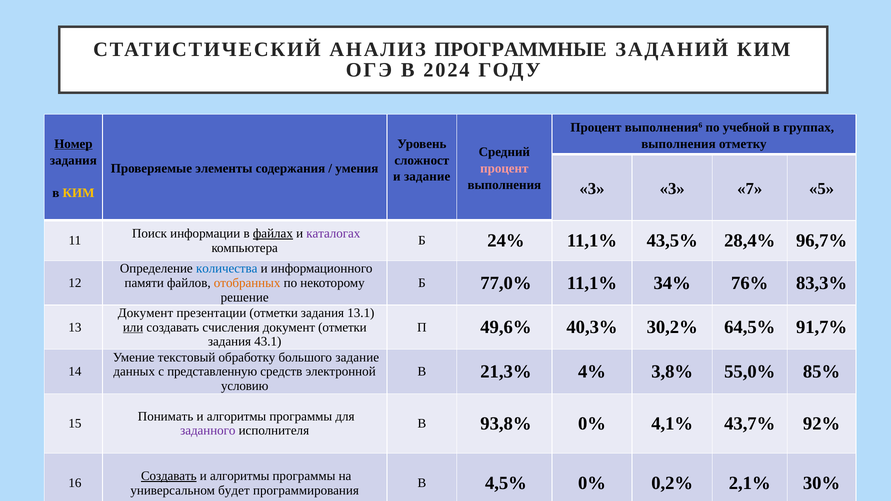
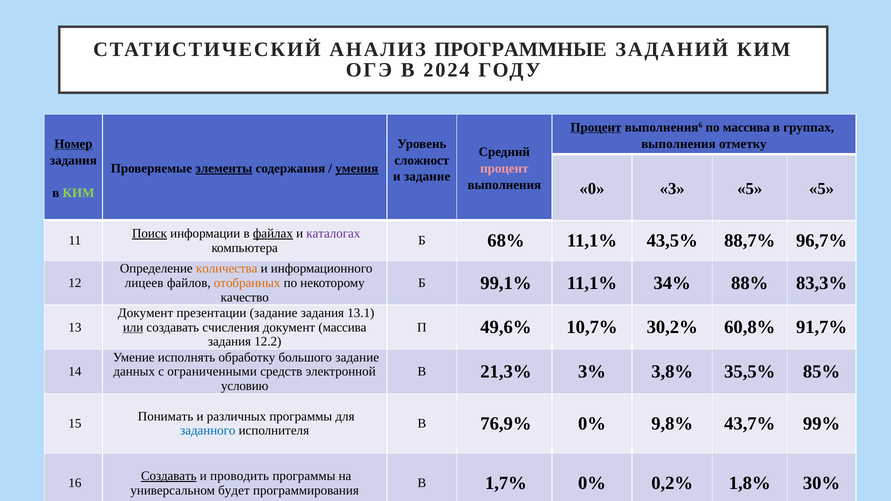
Процент underline: none -> present (596, 127)
по учебной: учебной -> массива (746, 127)
элементы underline: none -> present (224, 169)
умения underline: none -> present (357, 169)
3: 3 -> 0 (592, 189)
3 7: 7 -> 5 (750, 189)
КИМ colour: yellow -> light green (79, 193)
Поиск underline: none -> present (150, 234)
24%: 24% -> 68% (506, 241)
28,4%: 28,4% -> 88,7% (750, 241)
количества colour: blue -> orange (227, 269)
памяти: памяти -> лицеев (144, 283)
77,0%: 77,0% -> 99,1% (506, 283)
76%: 76% -> 88% (750, 283)
решение: решение -> качество (245, 297)
презентации отметки: отметки -> задание (274, 313)
документ отметки: отметки -> массива (342, 327)
40,3%: 40,3% -> 10,7% (592, 327)
64,5%: 64,5% -> 60,8% (750, 327)
43.1: 43.1 -> 12.2 (268, 342)
текстовый: текстовый -> исполнять (187, 357)
представленную: представленную -> ограниченными (212, 372)
4%: 4% -> 3% (592, 372)
55,0%: 55,0% -> 35,5% (750, 372)
алгоритмы: алгоритмы -> различных (236, 416)
93,8%: 93,8% -> 76,9% (506, 424)
4,1%: 4,1% -> 9,8% (672, 424)
92%: 92% -> 99% (822, 424)
заданного colour: purple -> blue (208, 431)
алгоритмы: алгоритмы -> проводить (240, 476)
4,5%: 4,5% -> 1,7% (506, 483)
2,1%: 2,1% -> 1,8% (750, 483)
